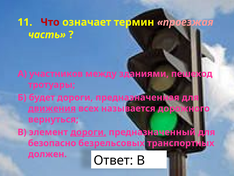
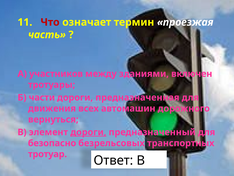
проезжая colour: pink -> white (185, 22)
пешеход: пешеход -> включен (192, 74)
будет: будет -> части (42, 97)
движения underline: present -> none (52, 108)
называется: называется -> автомашин (128, 108)
должен: должен -> тротуар (47, 154)
